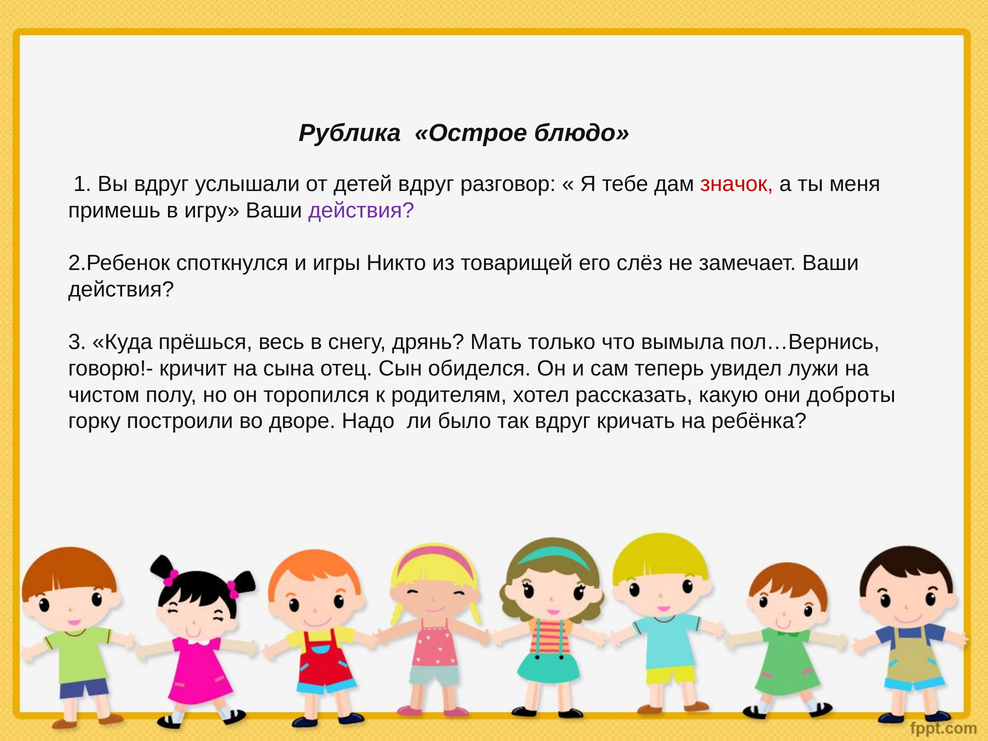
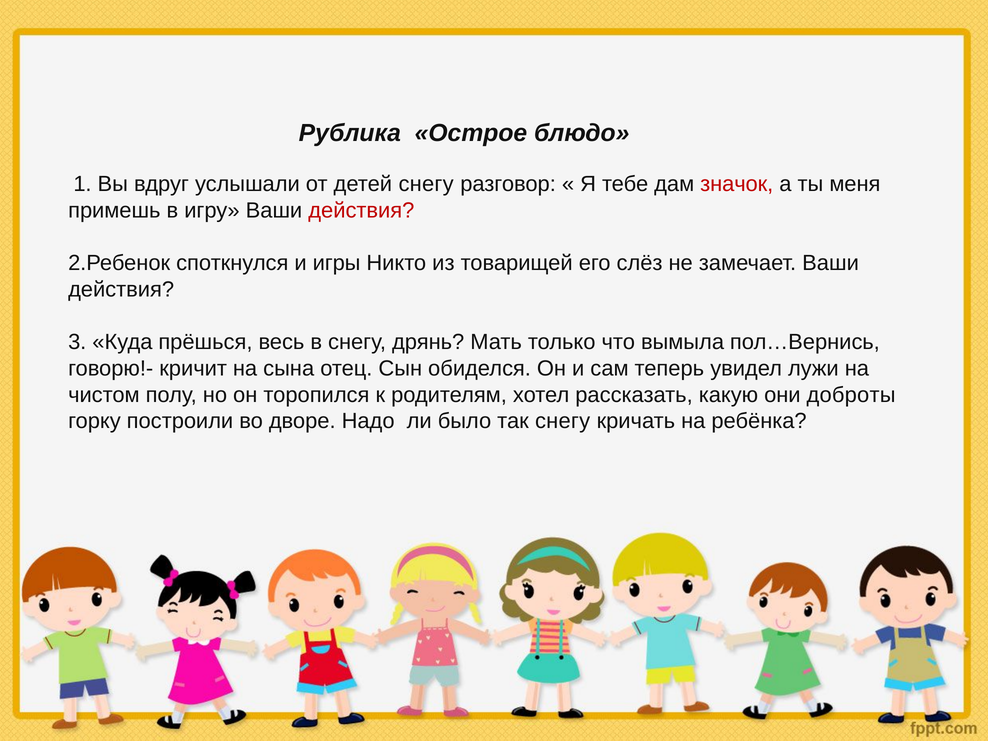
детей вдруг: вдруг -> снегу (426, 184)
действия colour: purple -> red (361, 210)
так вдруг: вдруг -> снегу (563, 421)
